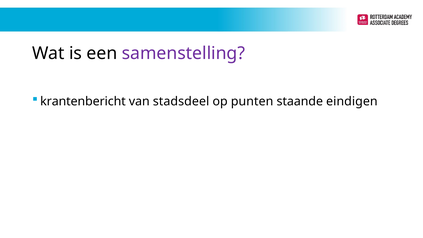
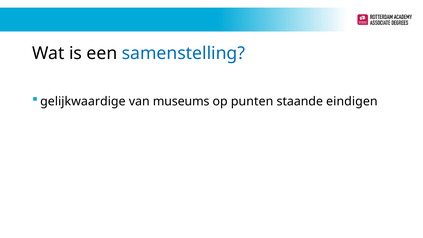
samenstelling colour: purple -> blue (184, 53)
krantenbericht: krantenbericht -> gelijkwaardige (83, 101)
stadsdeel: stadsdeel -> museums (181, 101)
